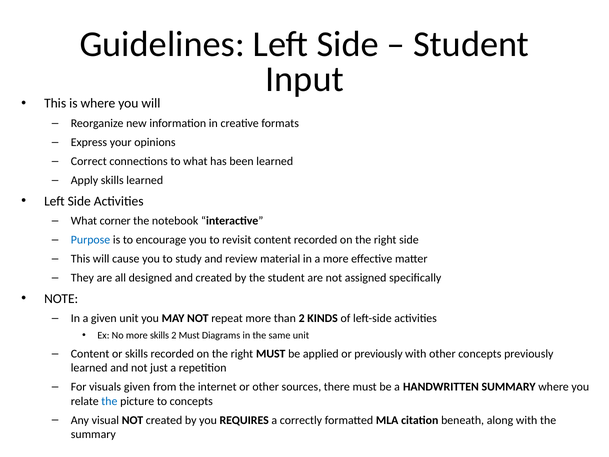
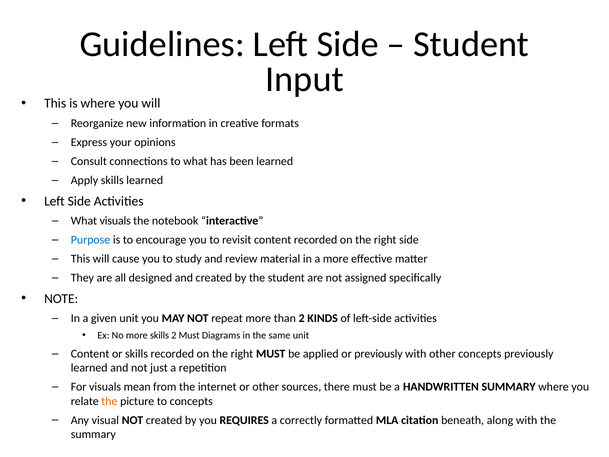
Correct: Correct -> Consult (89, 161)
What corner: corner -> visuals (115, 221)
visuals given: given -> mean (137, 387)
the colour: blue -> orange (109, 401)
